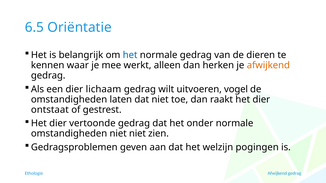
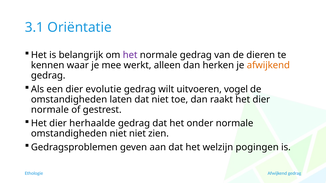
6.5: 6.5 -> 3.1 (34, 27)
het colour: blue -> purple (130, 55)
lichaam: lichaam -> evolutie (103, 89)
ontstaat: ontstaat -> normale (50, 110)
vertoonde: vertoonde -> herhaalde (92, 124)
